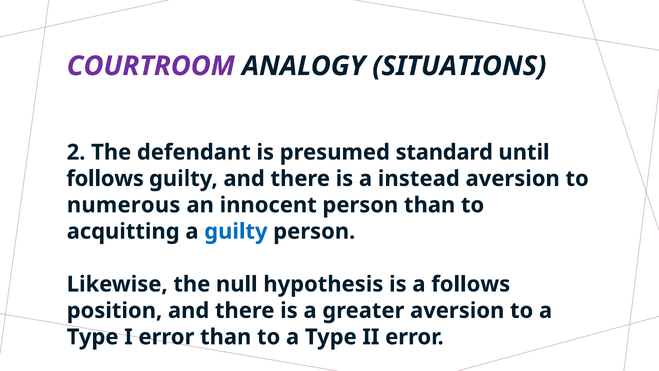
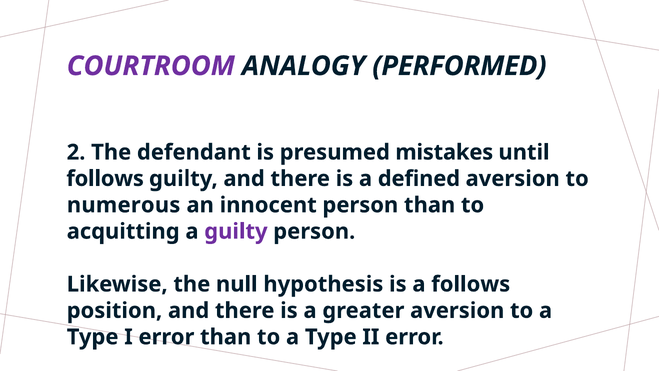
SITUATIONS: SITUATIONS -> PERFORMED (459, 66)
standard: standard -> mistakes (444, 152)
instead: instead -> defined (419, 179)
guilty colour: blue -> purple (236, 231)
